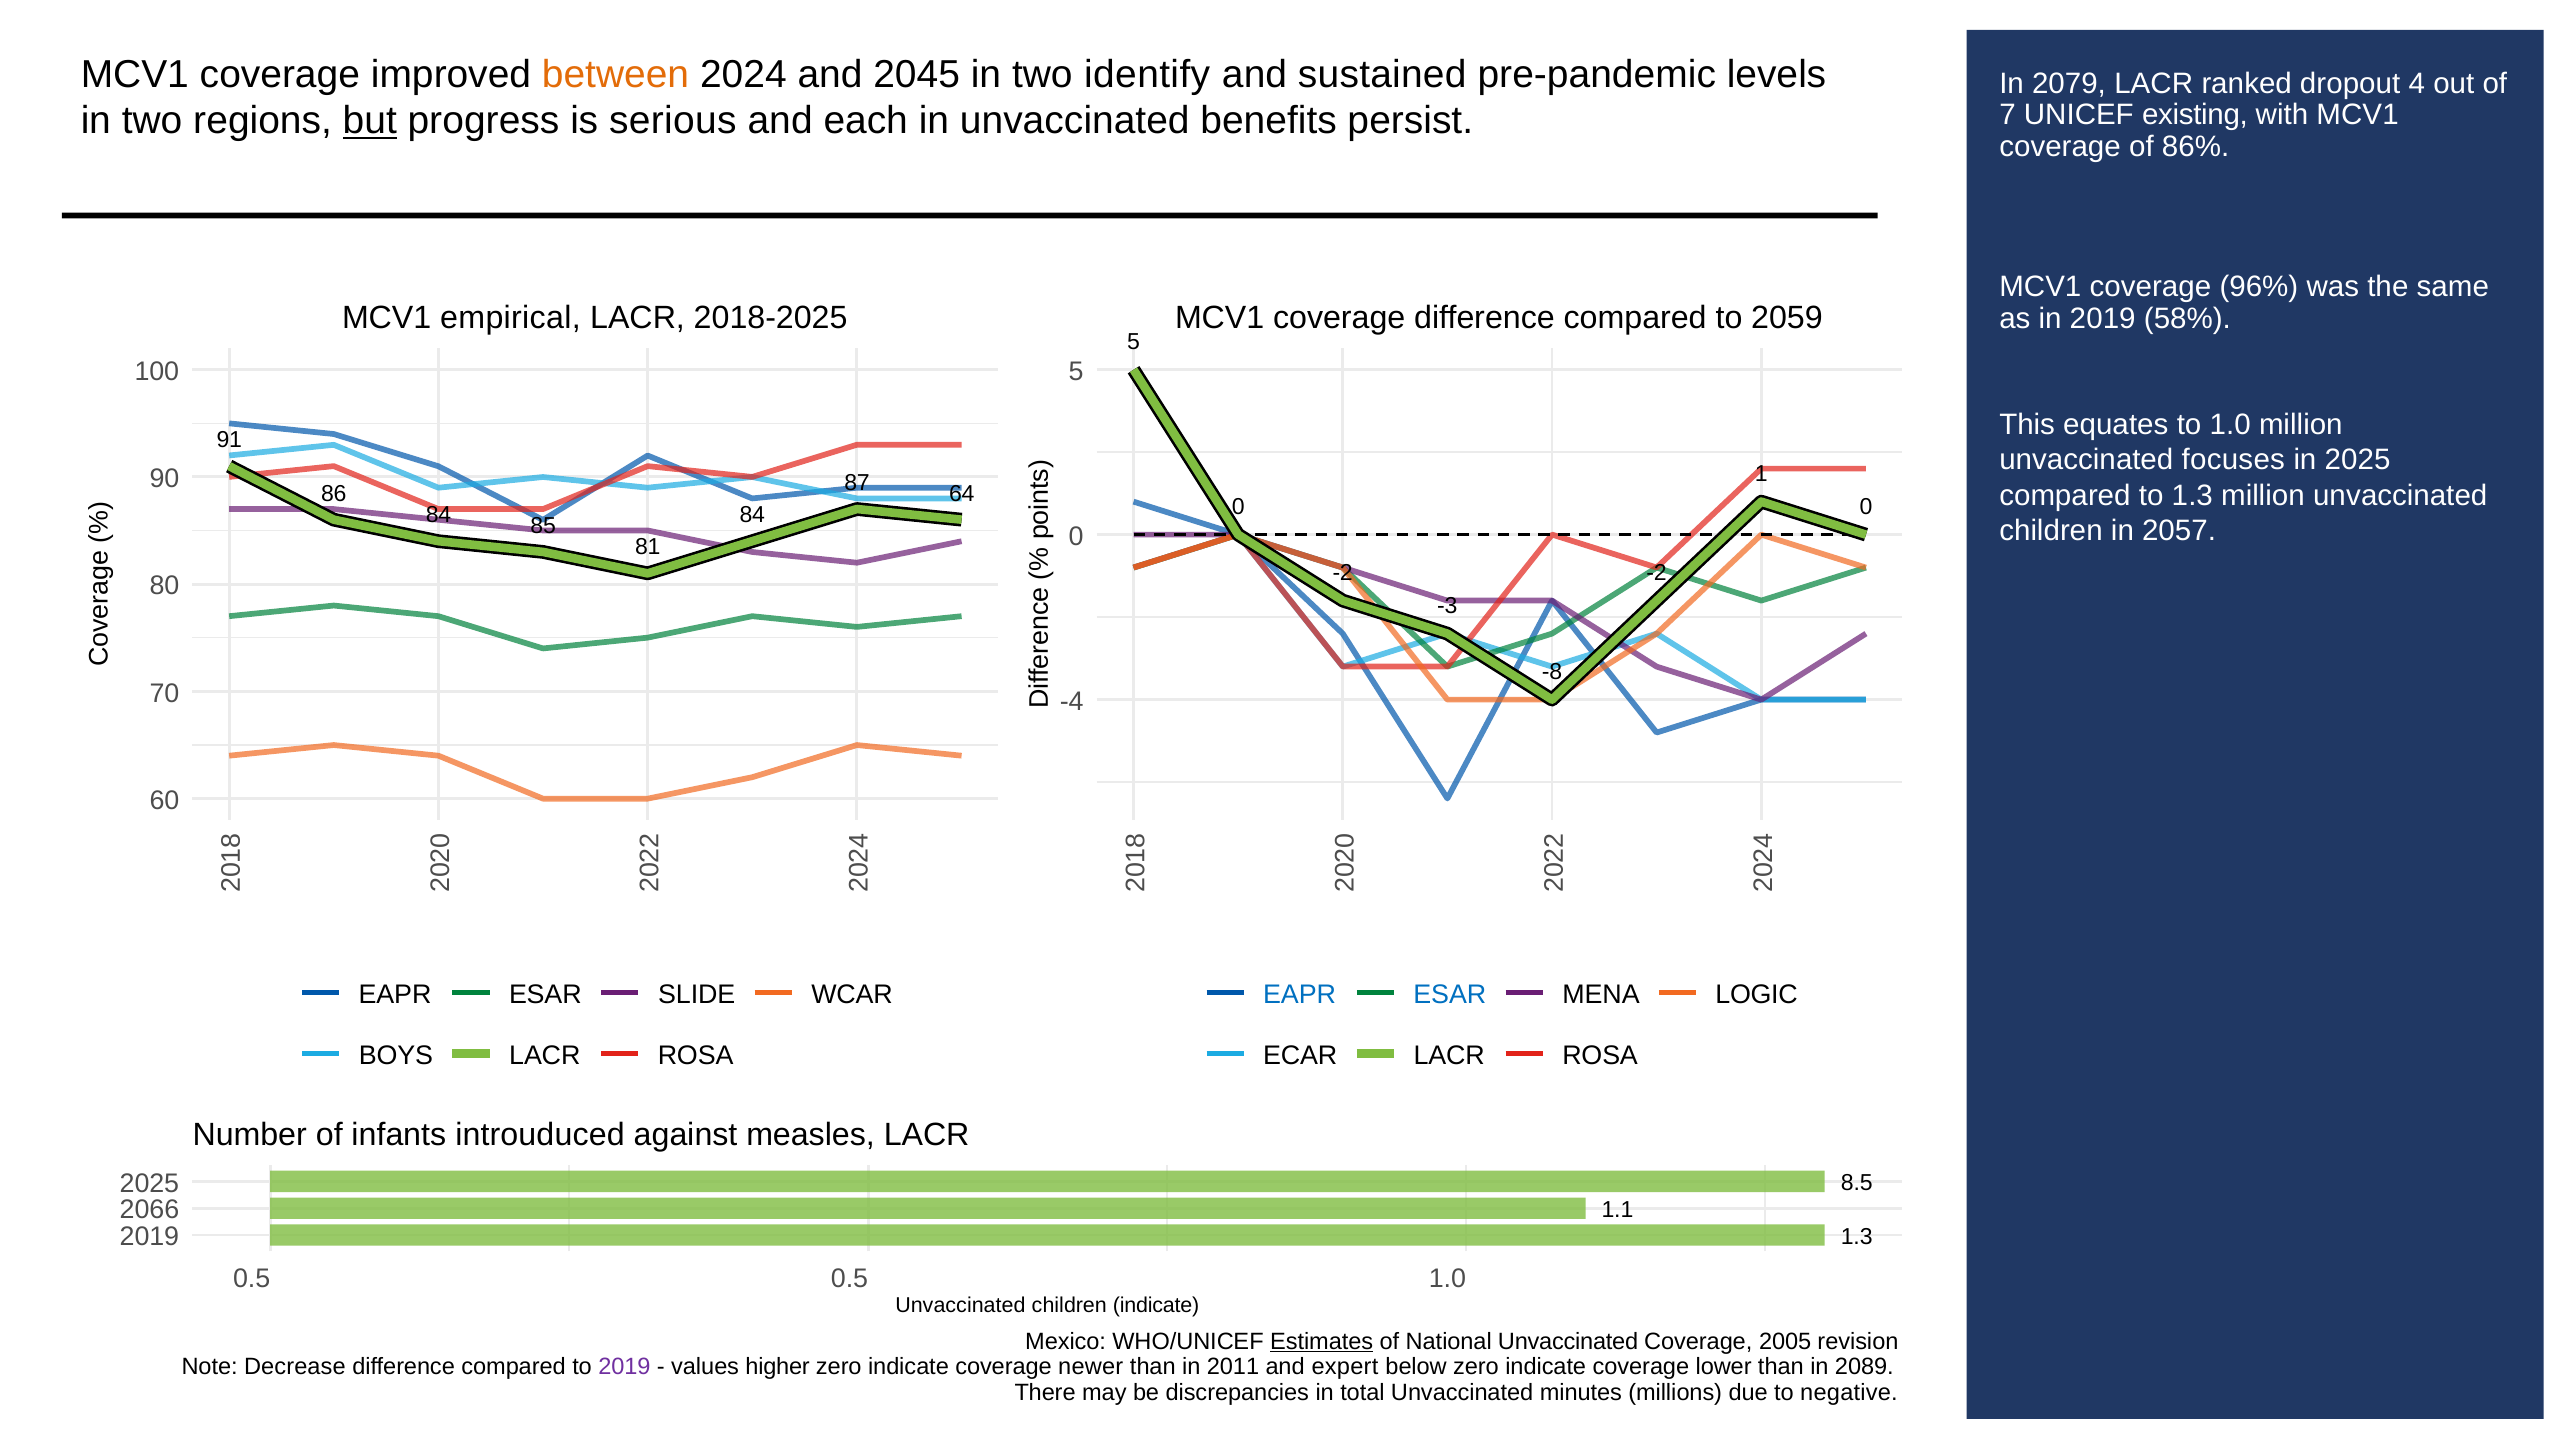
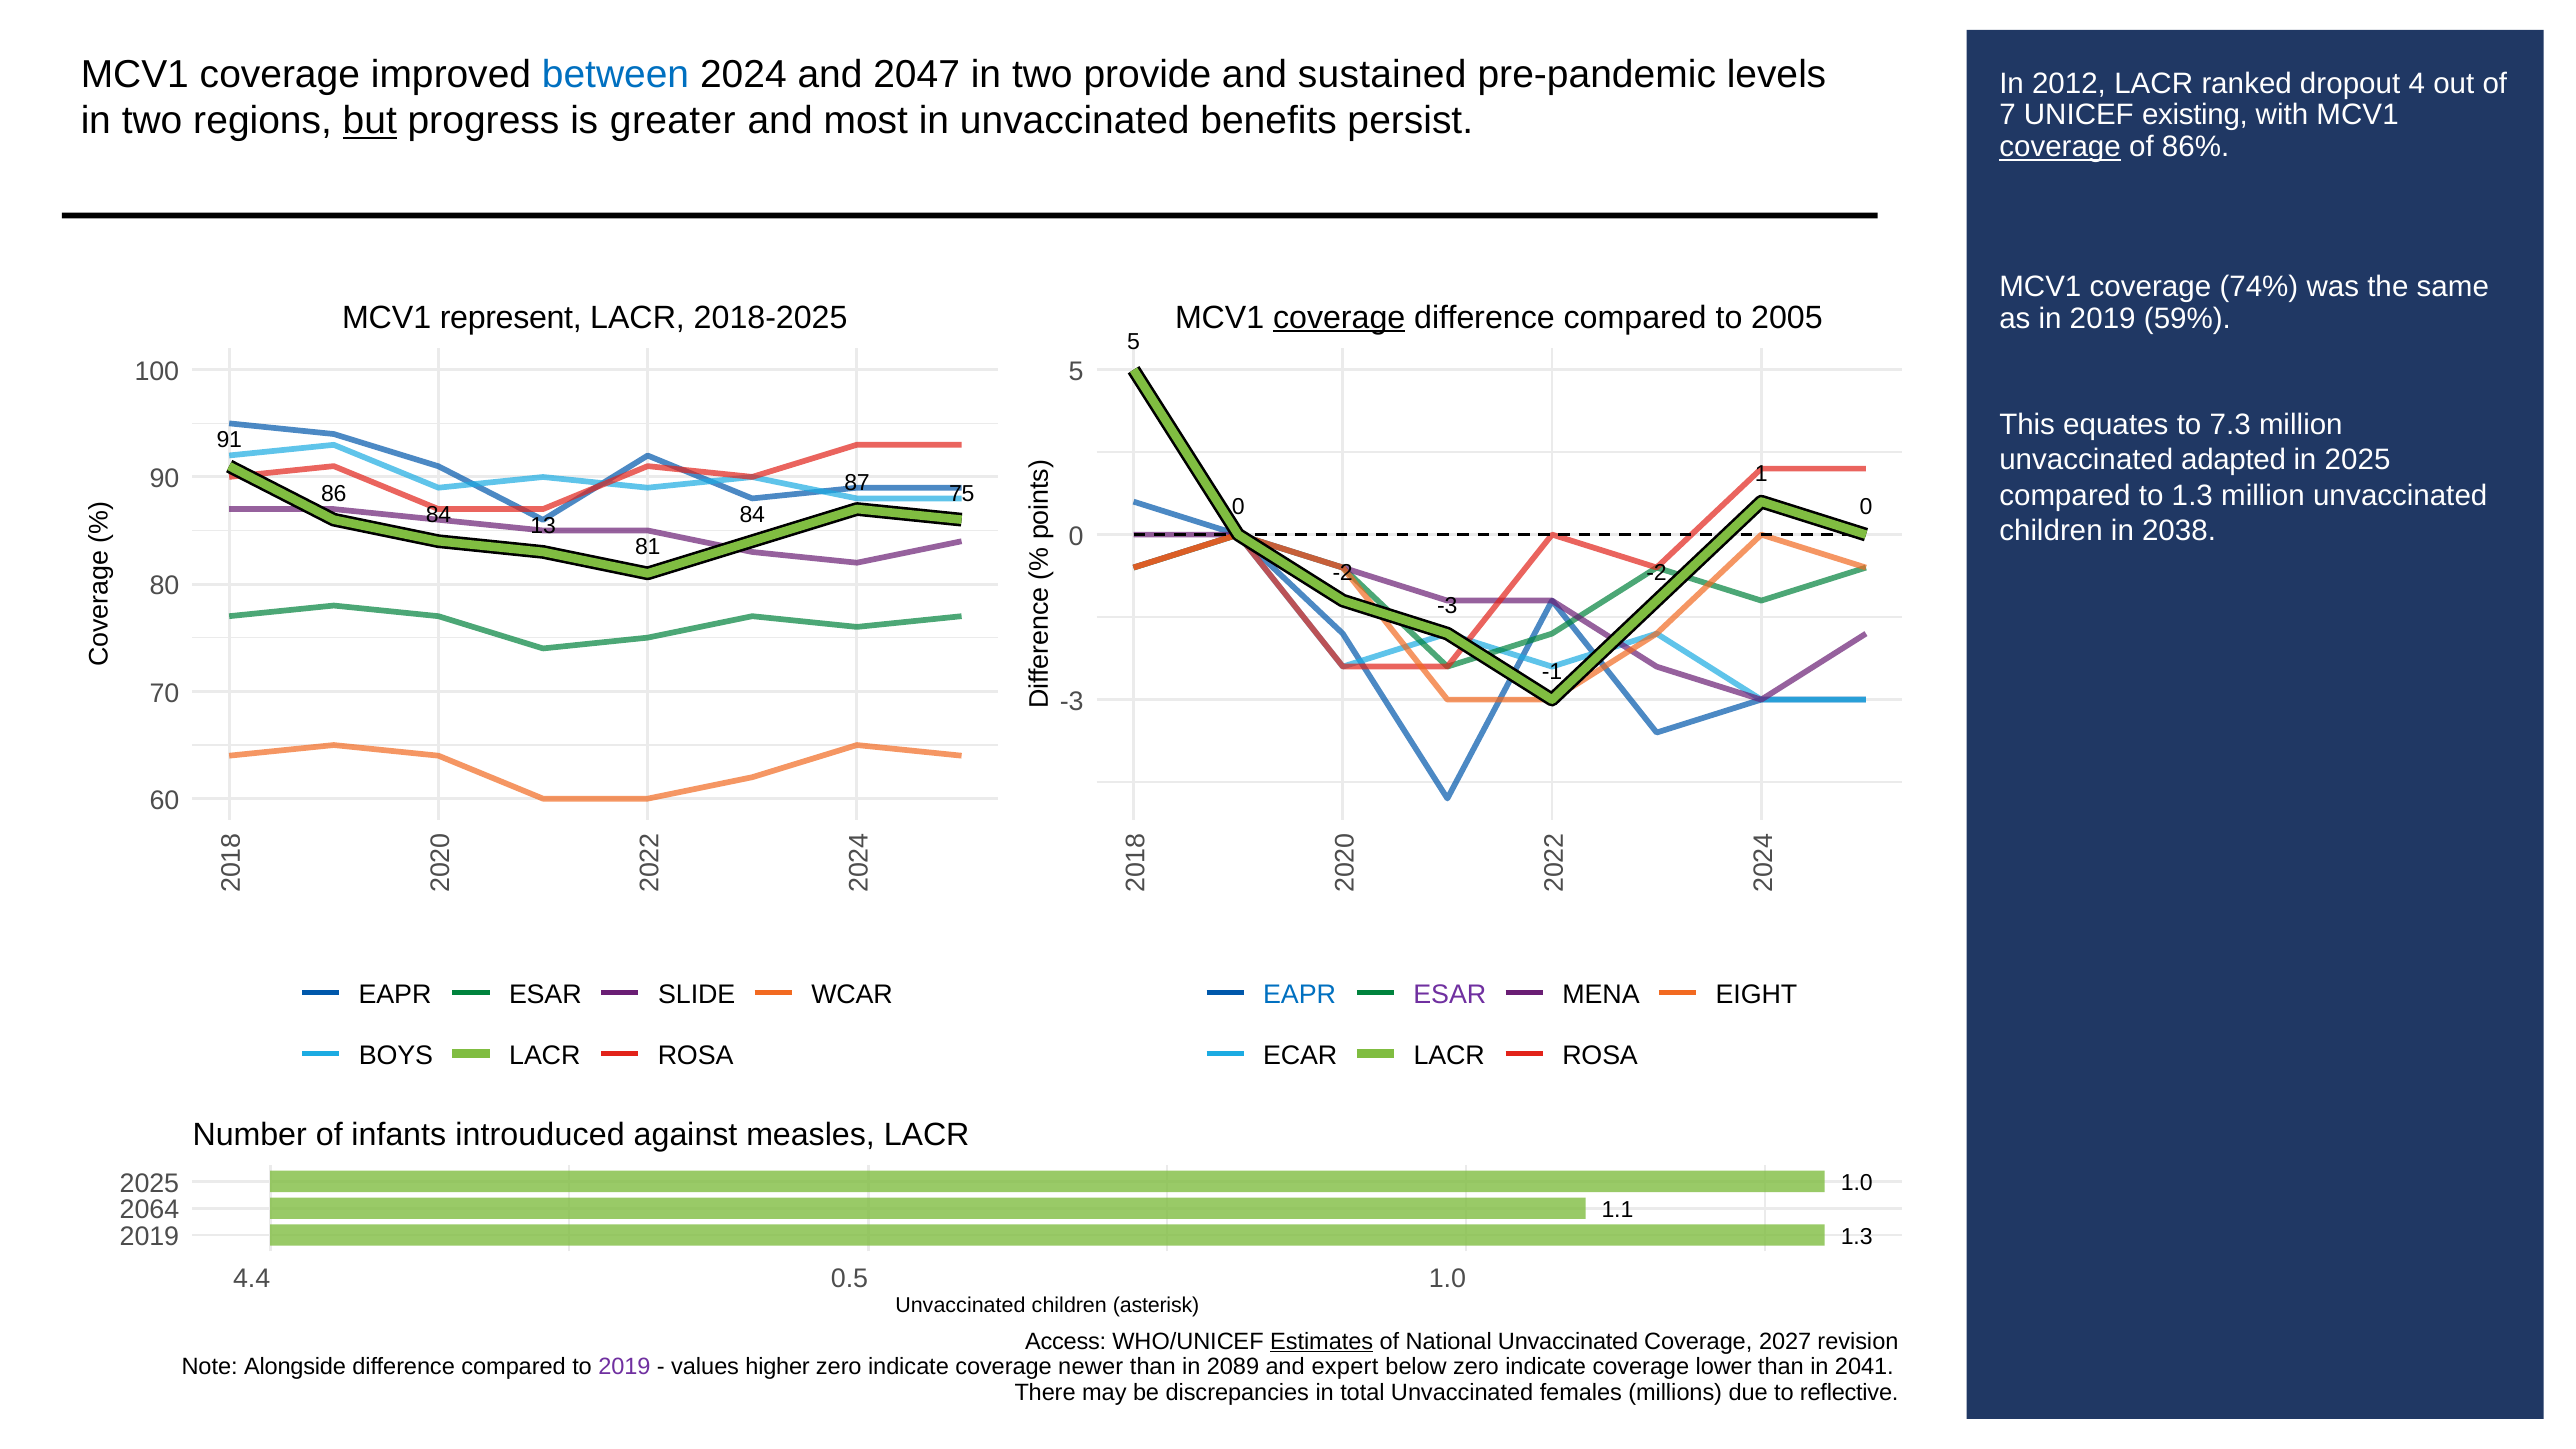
between colour: orange -> blue (616, 74)
2045: 2045 -> 2047 (917, 74)
identify: identify -> provide (1147, 74)
2079: 2079 -> 2012 (2069, 83)
serious: serious -> greater (673, 121)
each: each -> most (866, 121)
coverage underline: none -> present (2060, 147)
96%: 96% -> 74% (2259, 287)
empirical: empirical -> represent (511, 317)
coverage underline: none -> present (1339, 317)
2059: 2059 -> 2005 (1787, 317)
58%: 58% -> 59% (2187, 319)
to 1.0: 1.0 -> 7.3 (2230, 424)
focuses: focuses -> adapted (2234, 460)
64: 64 -> 75 (962, 493)
85: 85 -> 13 (543, 526)
2057: 2057 -> 2038 (2179, 531)
-8: -8 -> -1 (1552, 672)
-4: -4 -> -3 (1072, 701)
ESAR colour: blue -> purple (1450, 994)
LOGIC: LOGIC -> EIGHT (1756, 994)
8.5: 8.5 -> 1.0 (1857, 1183)
2066: 2066 -> 2064 (149, 1210)
0.5: 0.5 -> 4.4 (252, 1279)
children indicate: indicate -> asterisk (1156, 1306)
Mexico: Mexico -> Access (1066, 1341)
2005: 2005 -> 2027 (1785, 1341)
Decrease: Decrease -> Alongside (295, 1367)
2011: 2011 -> 2089 (1233, 1367)
2089: 2089 -> 2041 (1864, 1367)
minutes: minutes -> females (1581, 1392)
negative: negative -> reflective (1849, 1392)
